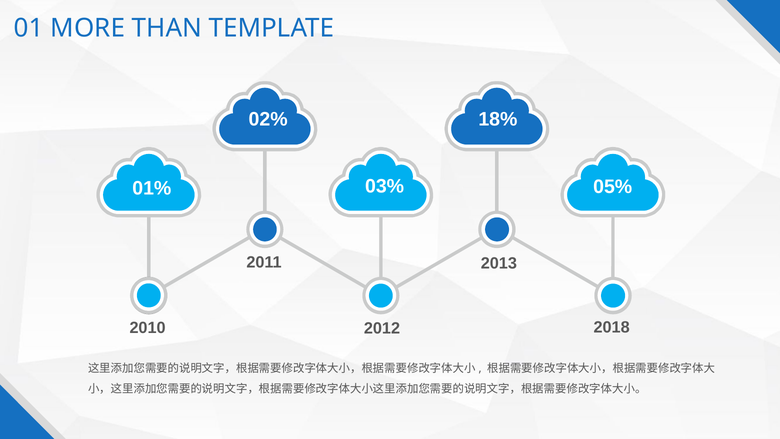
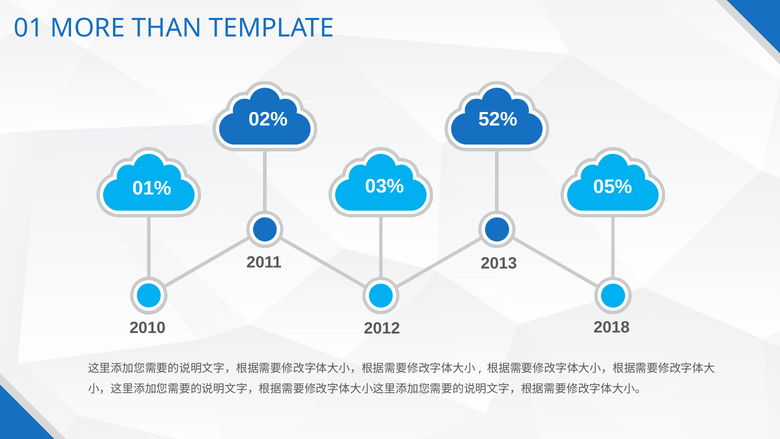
18%: 18% -> 52% (498, 119)
